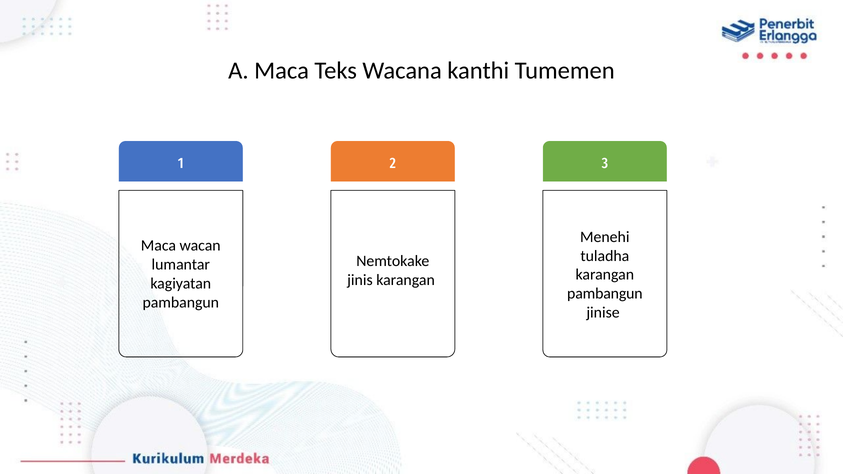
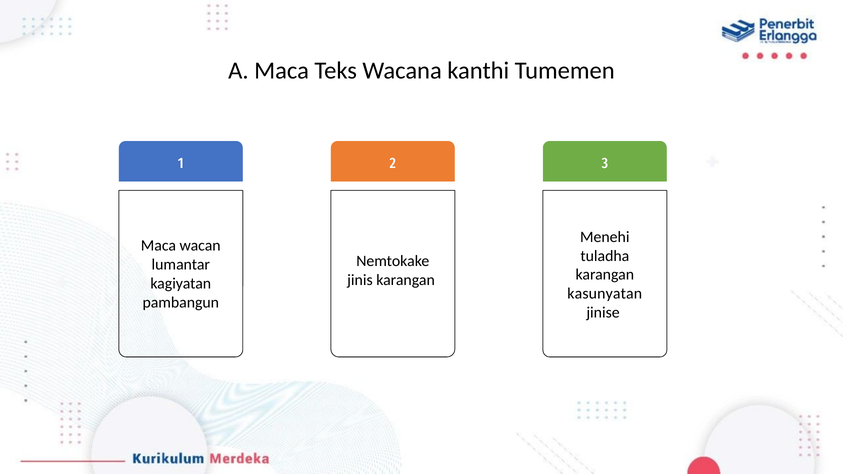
pambangun: pambangun -> kasunyatan (605, 294)
